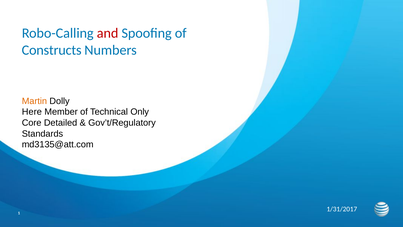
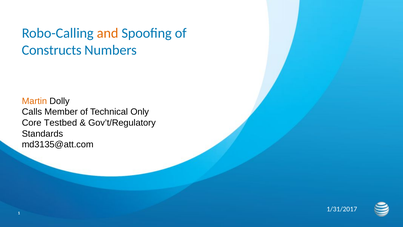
and colour: red -> orange (108, 33)
Here: Here -> Calls (32, 112)
Detailed: Detailed -> Testbed (61, 123)
